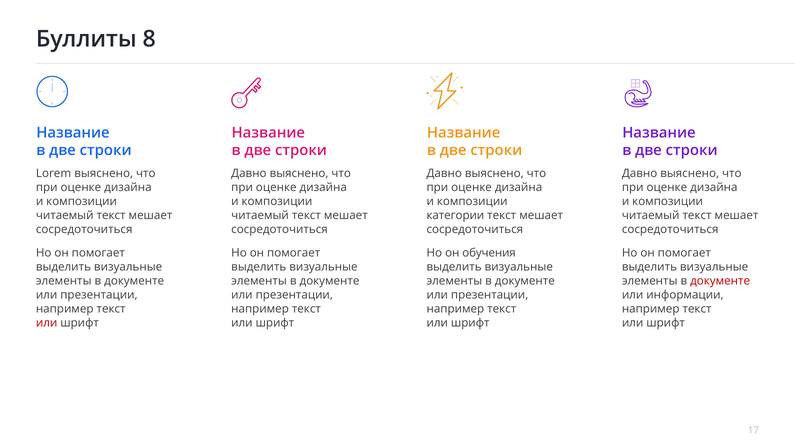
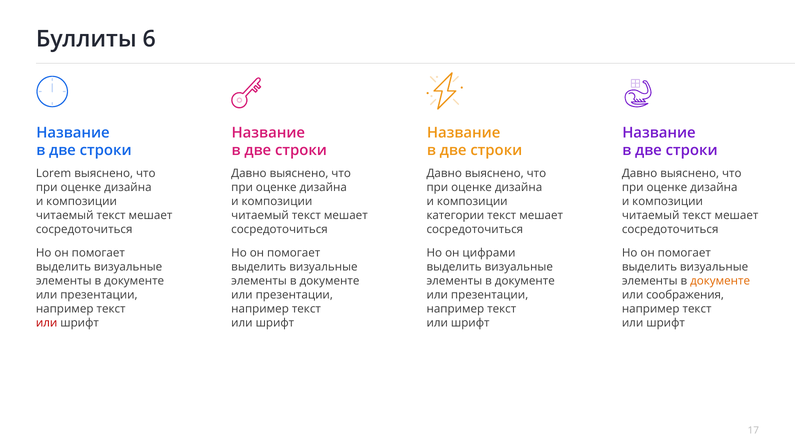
8: 8 -> 6 (149, 39)
обучения: обучения -> цифрами (489, 253)
документе colour: red -> orange (720, 281)
информации: информации -> соображения (685, 295)
